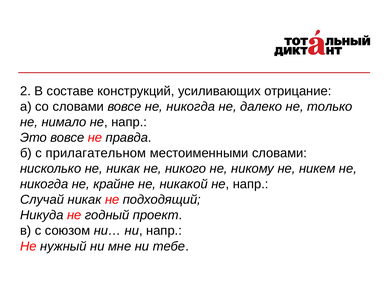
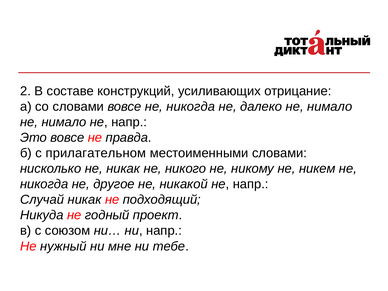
далеко не только: только -> нимало (330, 107)
крайне: крайне -> другое (114, 184)
